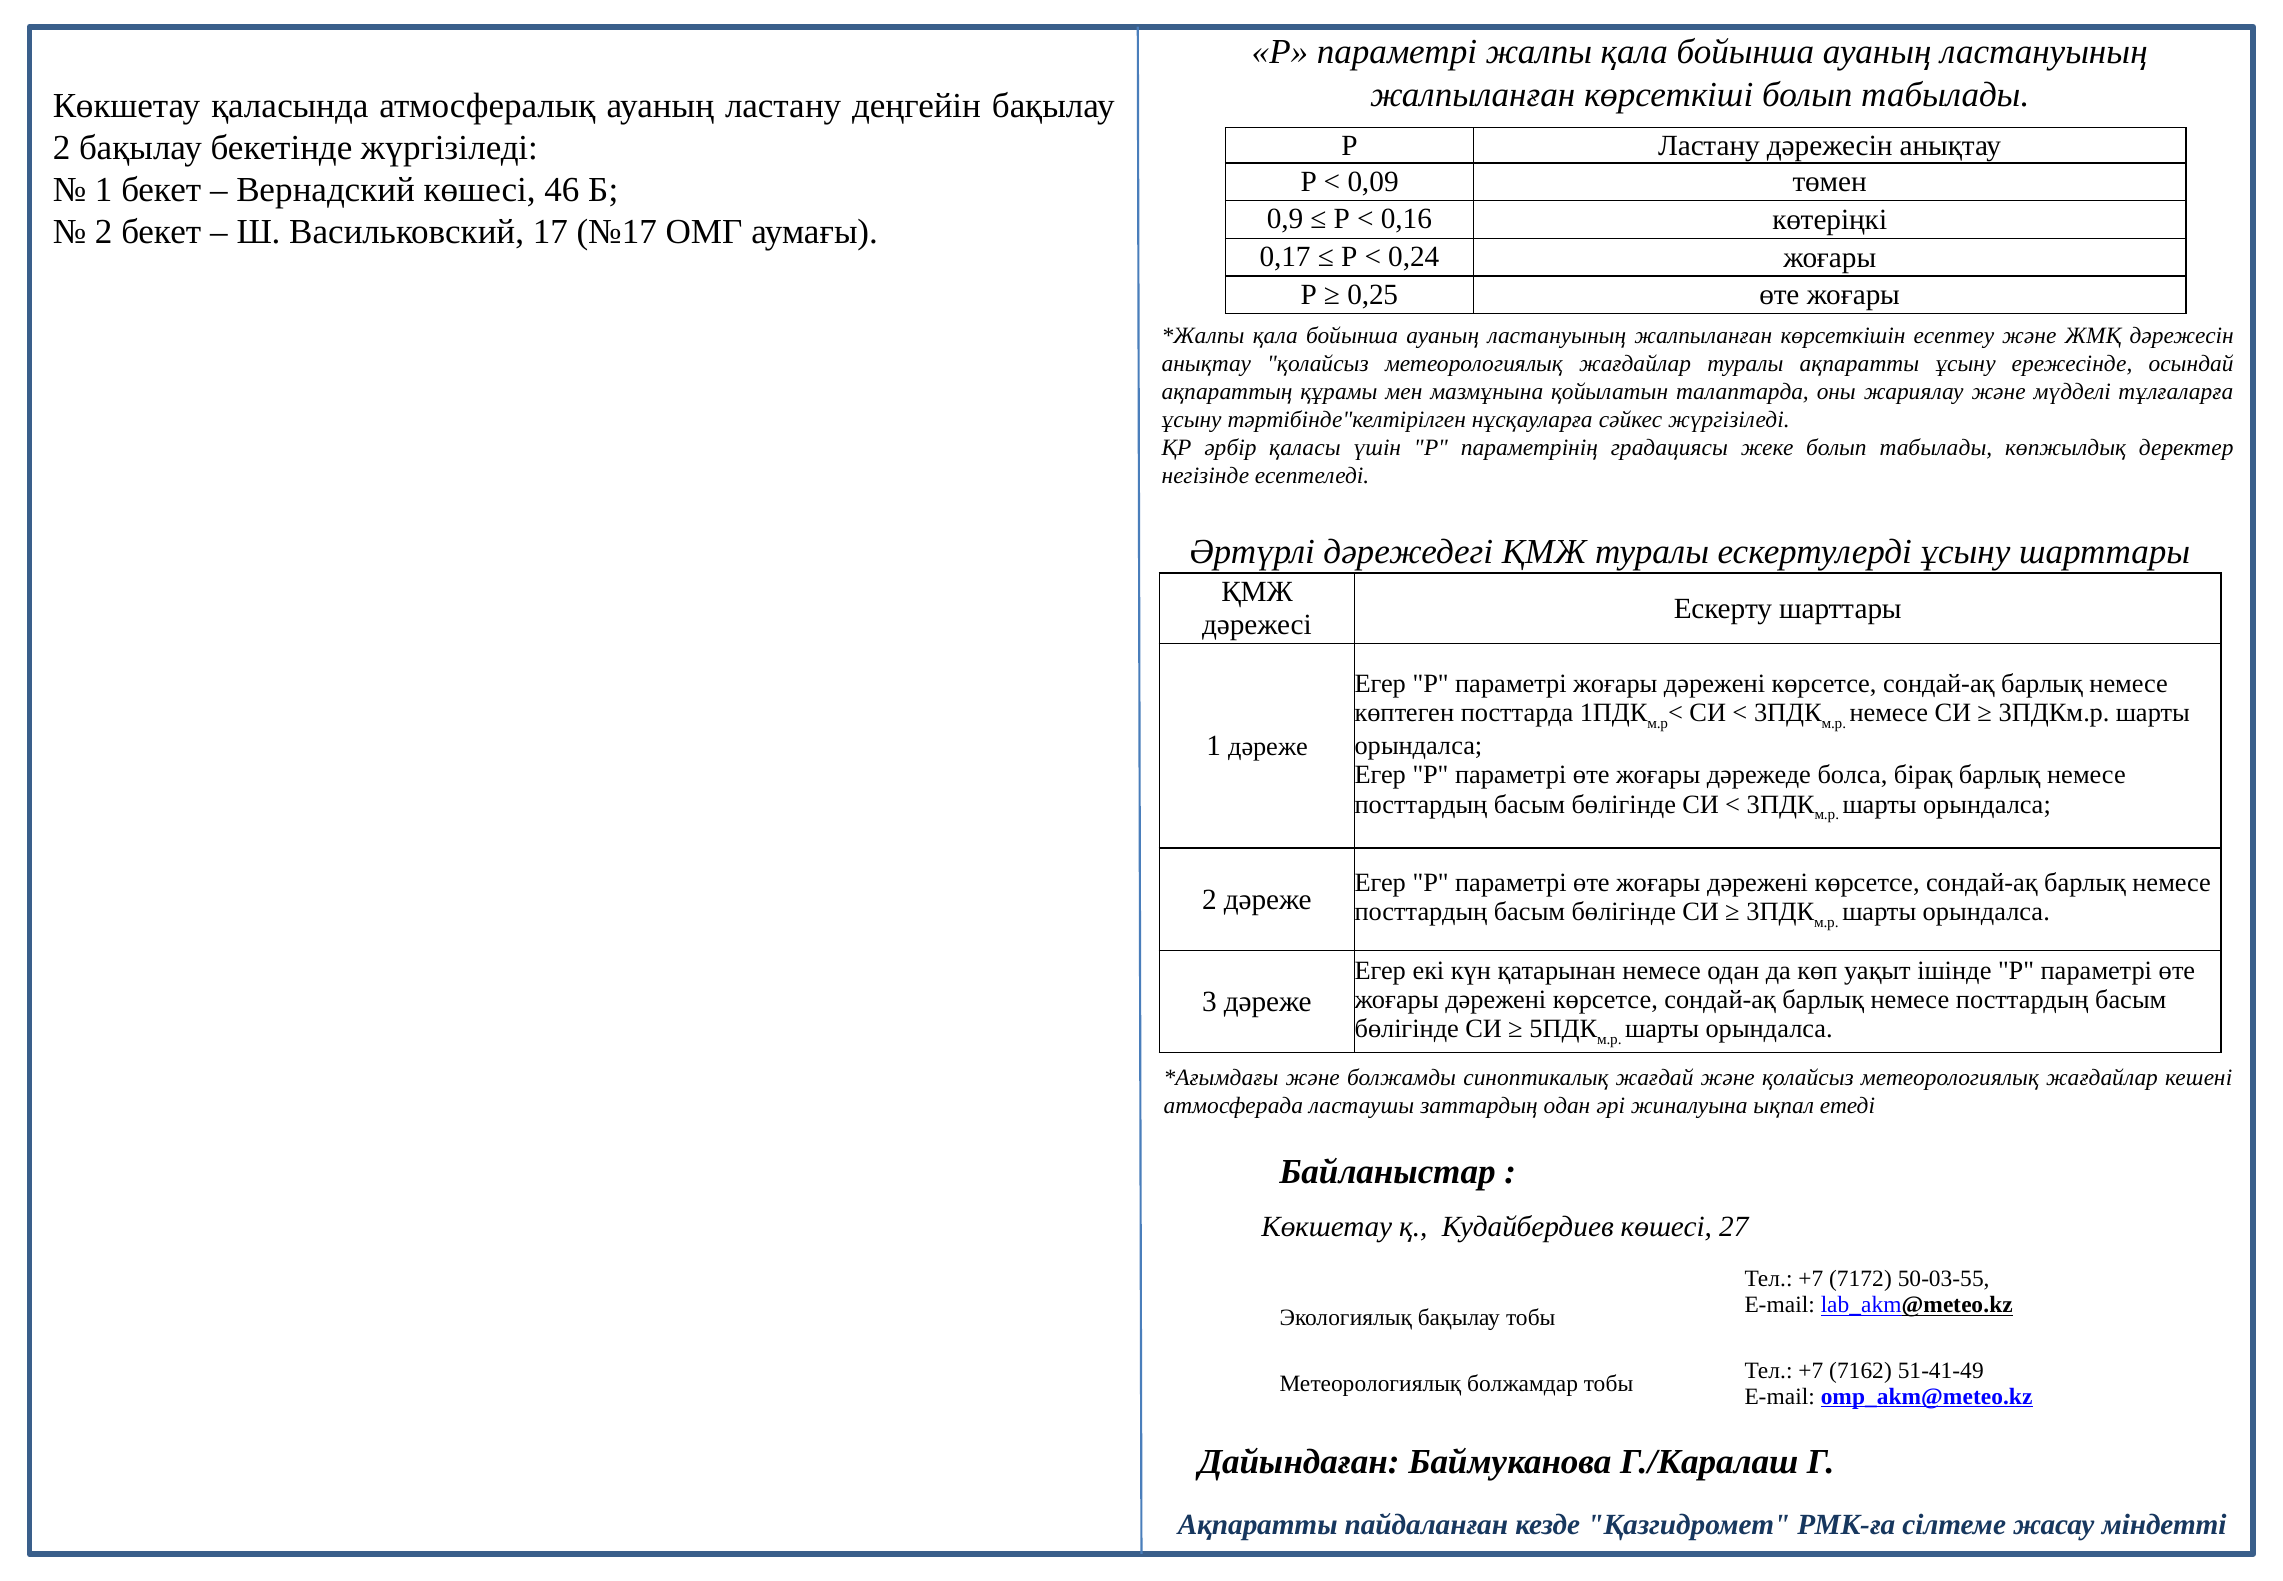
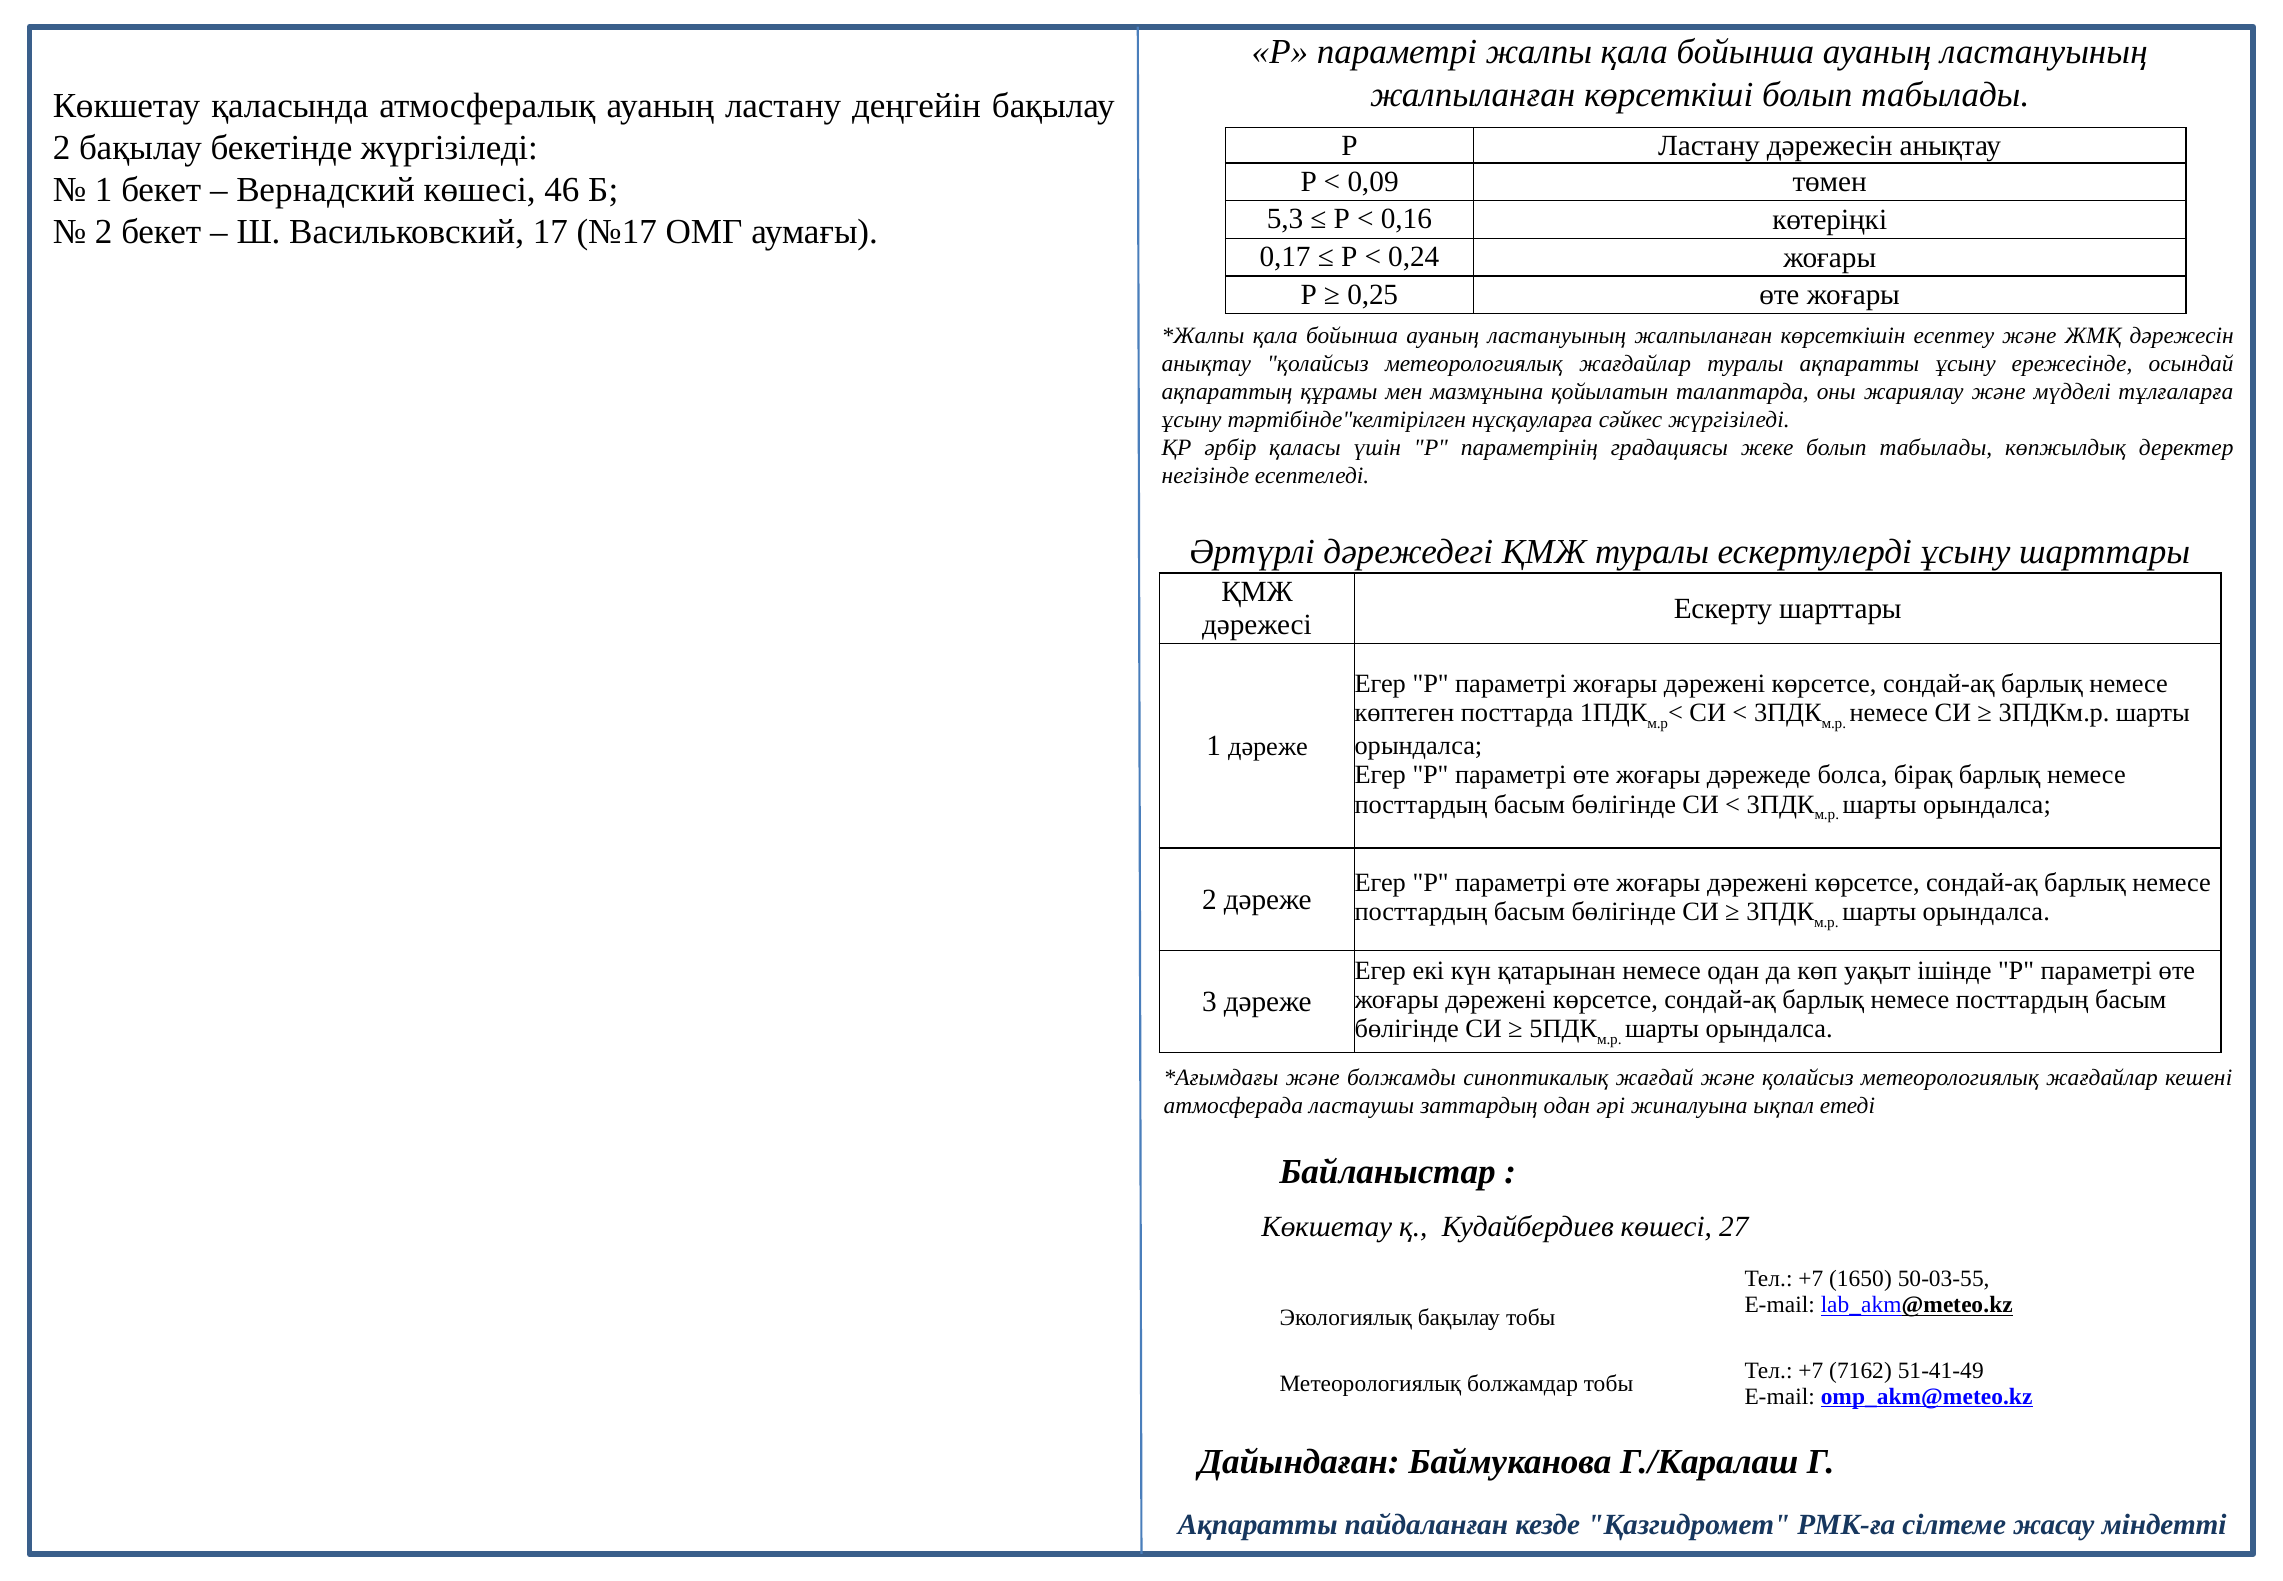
0,9: 0,9 -> 5,3 (1285, 219)
7172: 7172 -> 1650 (1860, 1279)
